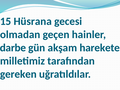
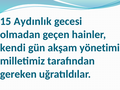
Hüsrana: Hüsrana -> Aydınlık (33, 21)
darbe: darbe -> kendi (13, 48)
harekete: harekete -> yönetimi (100, 48)
